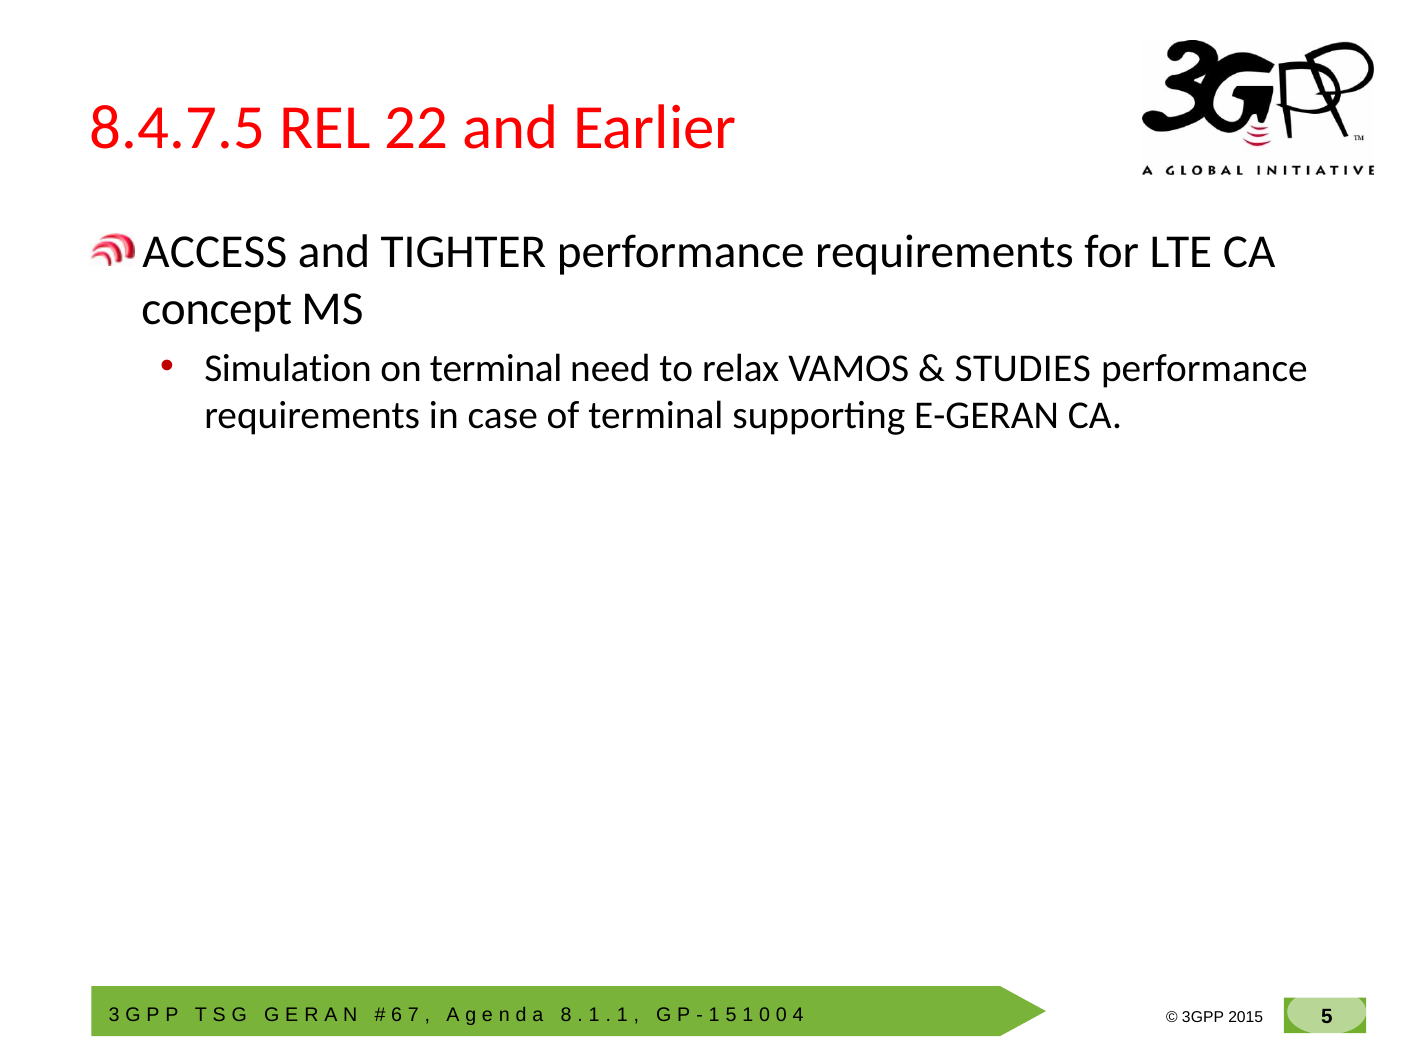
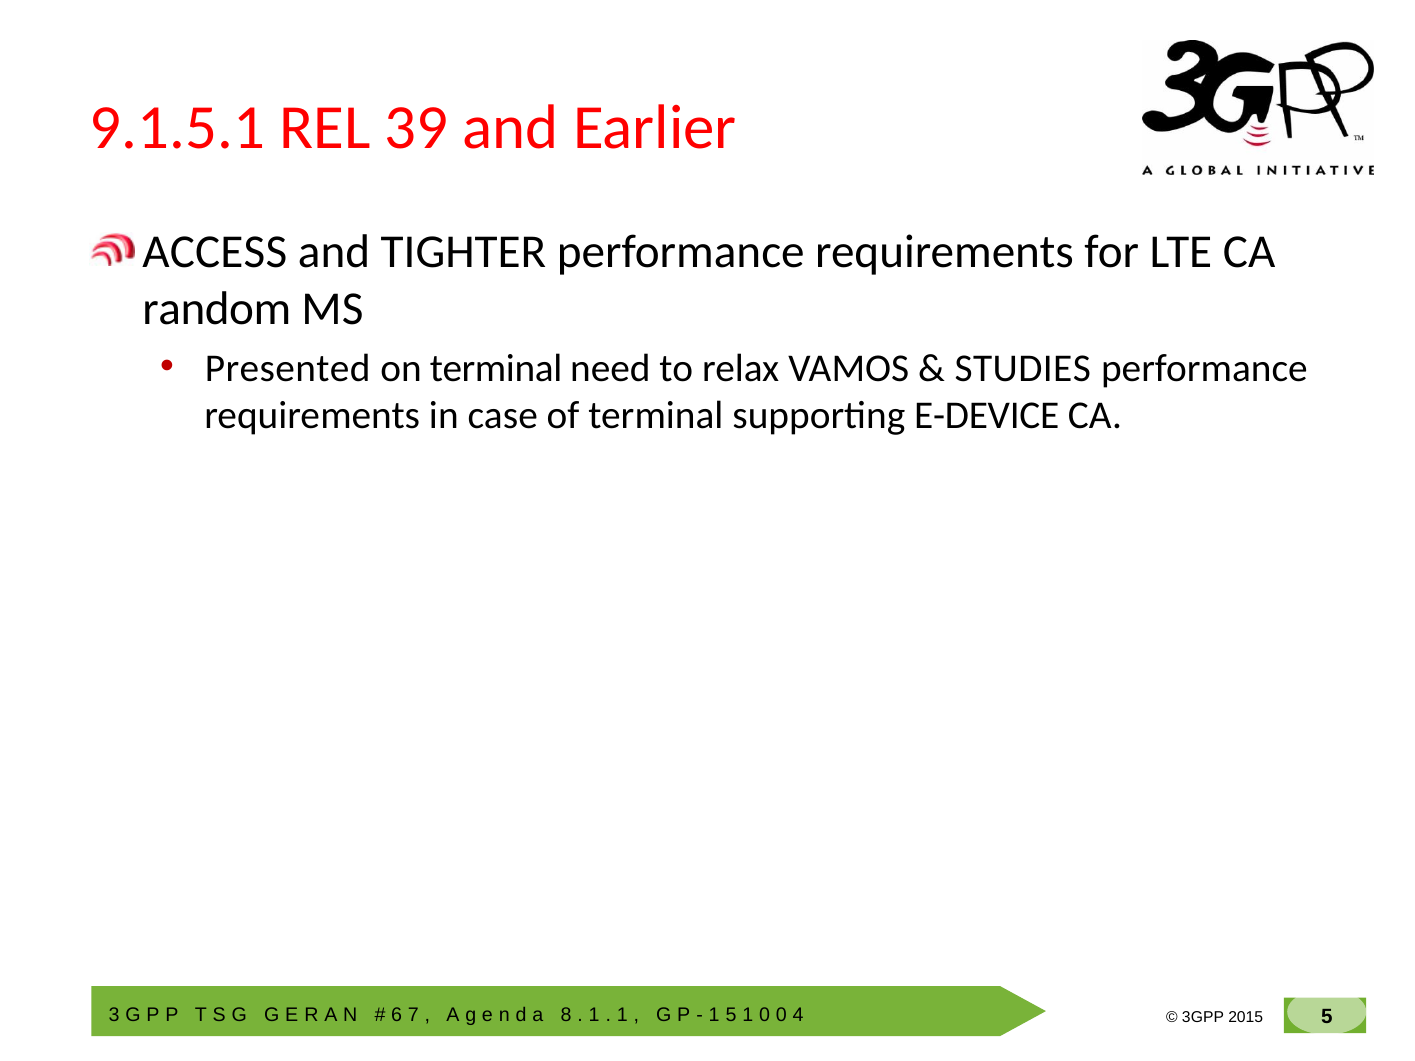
8.4.7.5: 8.4.7.5 -> 9.1.5.1 (177, 128)
22: 22 -> 39 (417, 128)
concept: concept -> random (217, 309)
Simulation: Simulation -> Presented (288, 368)
E-GERAN: E-GERAN -> E-DEVICE (987, 415)
